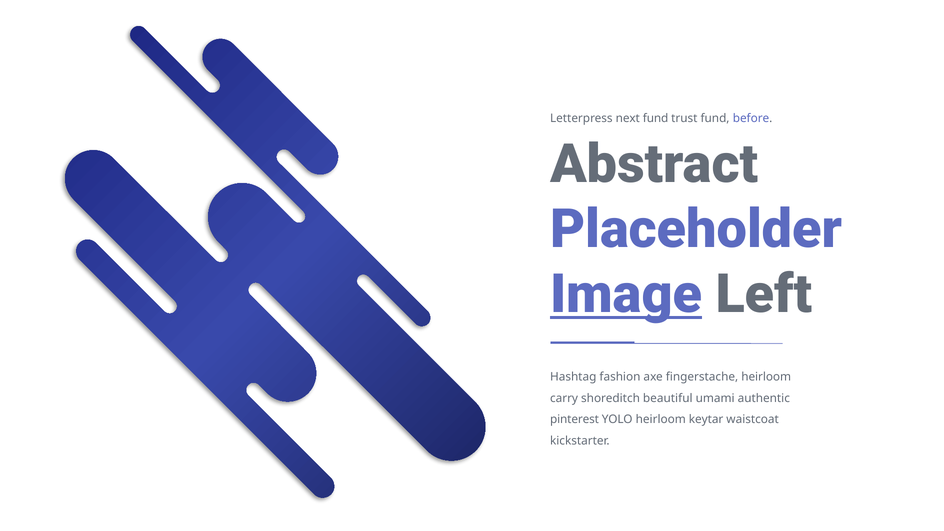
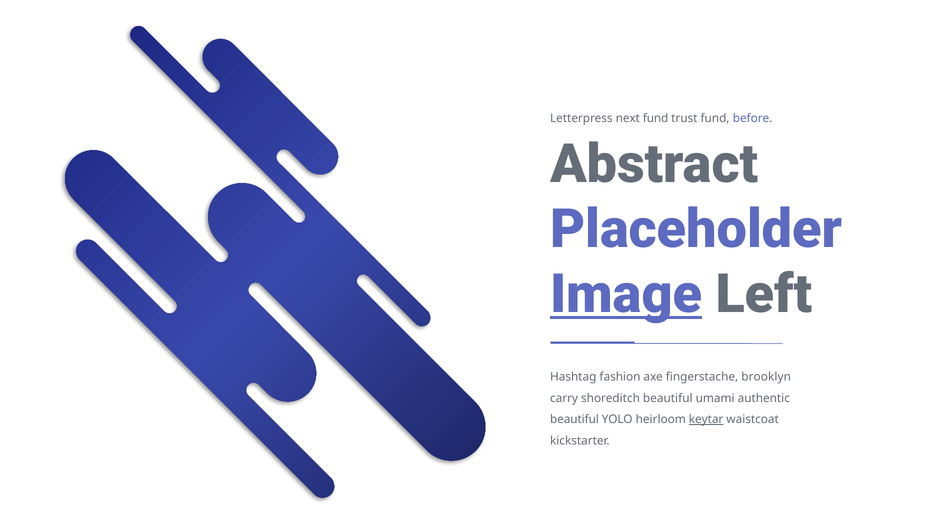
fingerstache heirloom: heirloom -> brooklyn (766, 377)
pinterest: pinterest -> beautiful (574, 419)
keytar underline: none -> present (706, 419)
